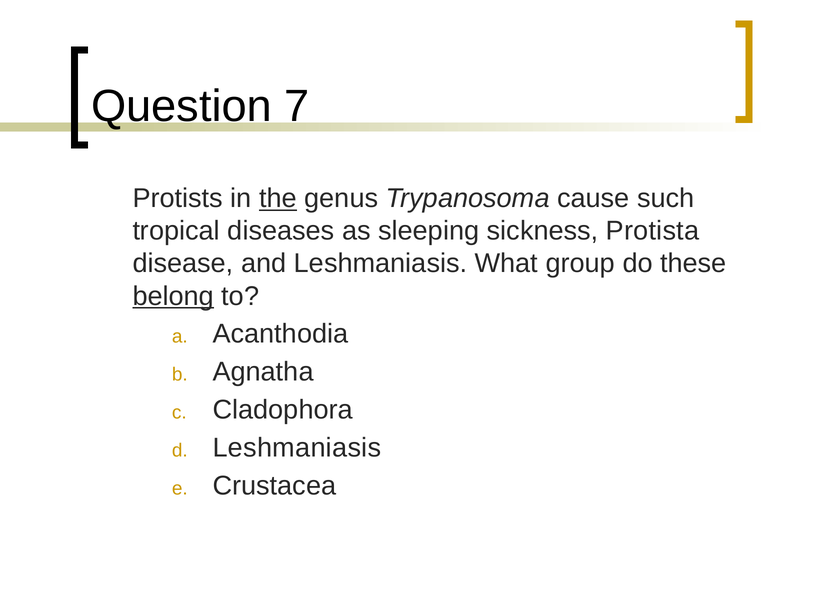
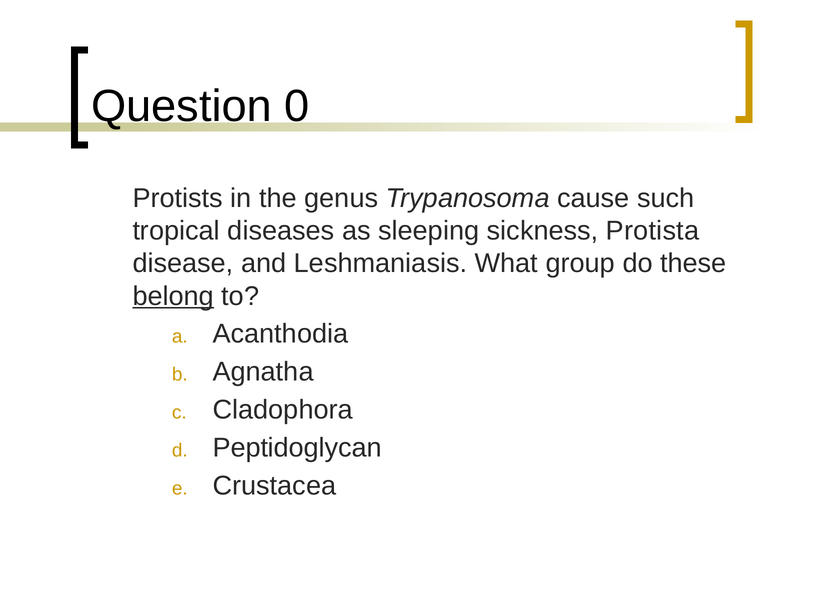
7: 7 -> 0 (297, 106)
the underline: present -> none (278, 199)
Leshmaniasis: Leshmaniasis -> Peptidoglycan (297, 448)
